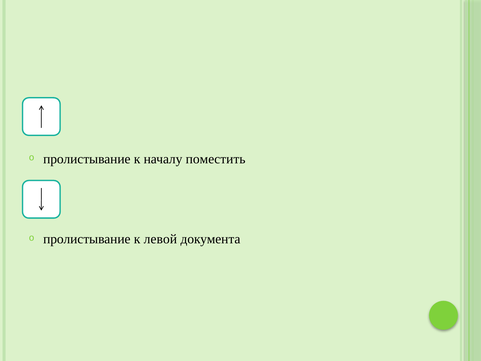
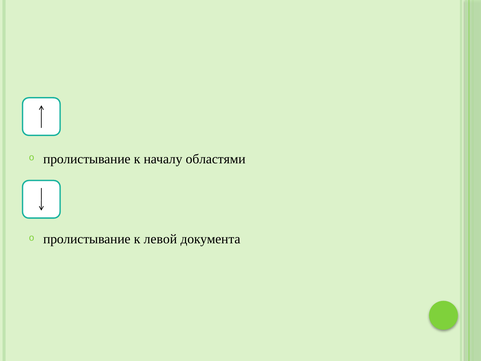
поместить: поместить -> областями (216, 159)
